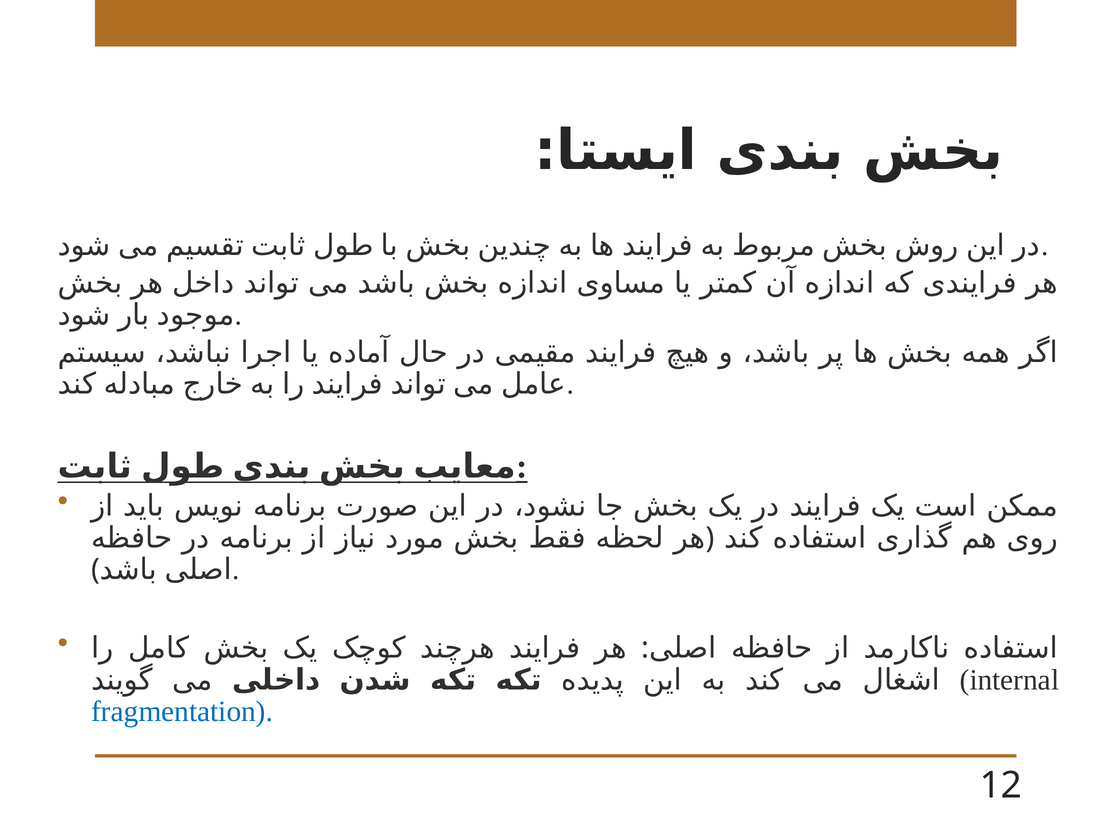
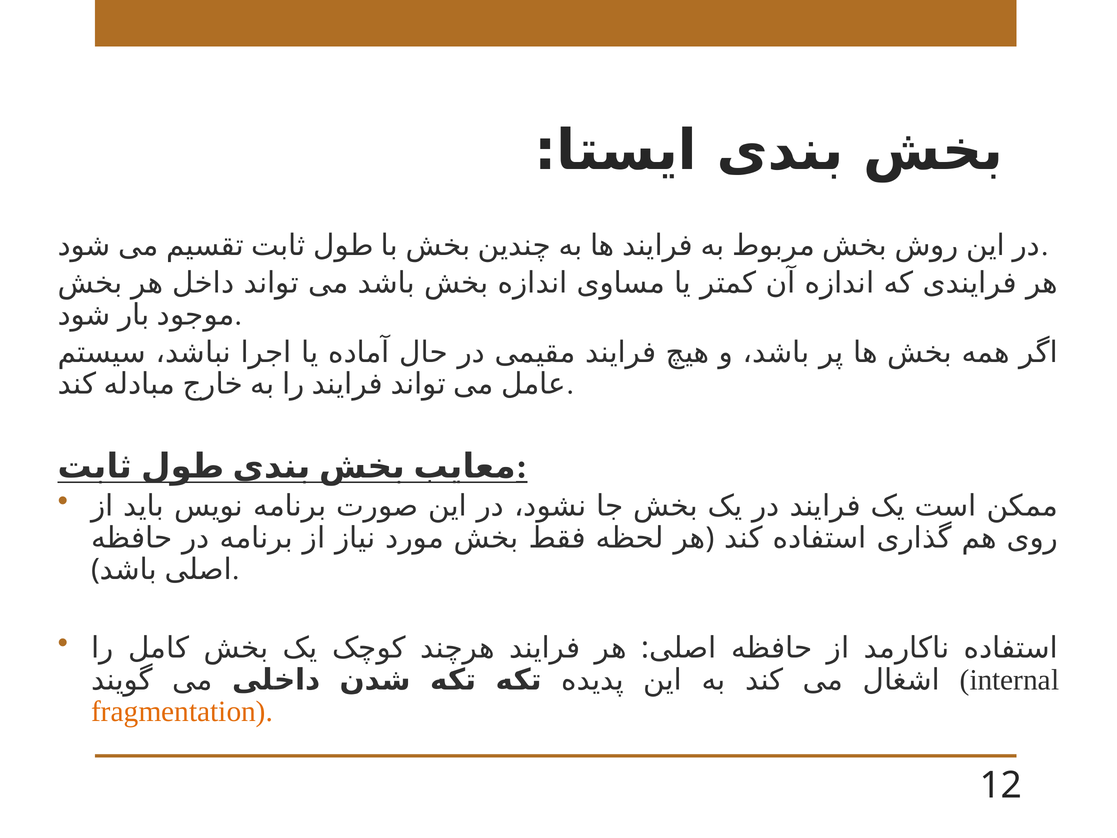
fragmentation colour: blue -> orange (182, 711)
